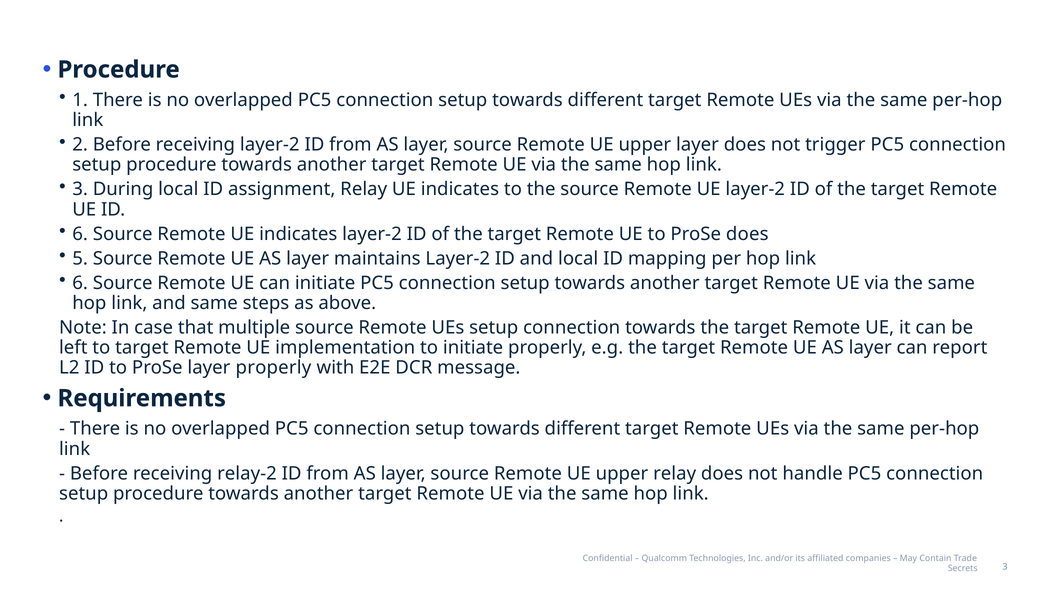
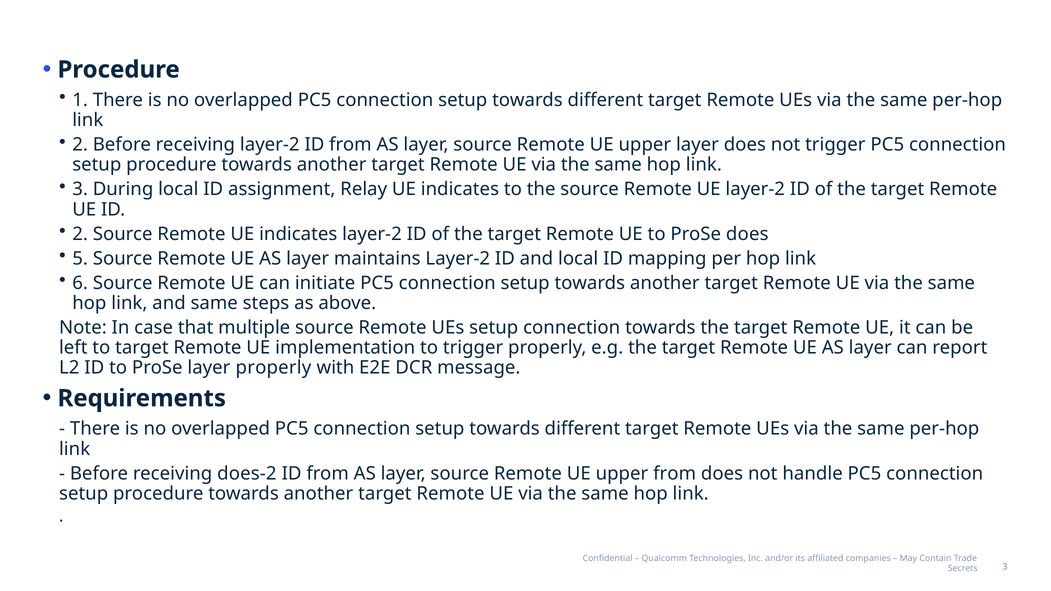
6: 6 -> 2 (80, 234)
to initiate: initiate -> trigger (473, 348)
relay-2: relay-2 -> does-2 (247, 474)
upper relay: relay -> from (675, 474)
